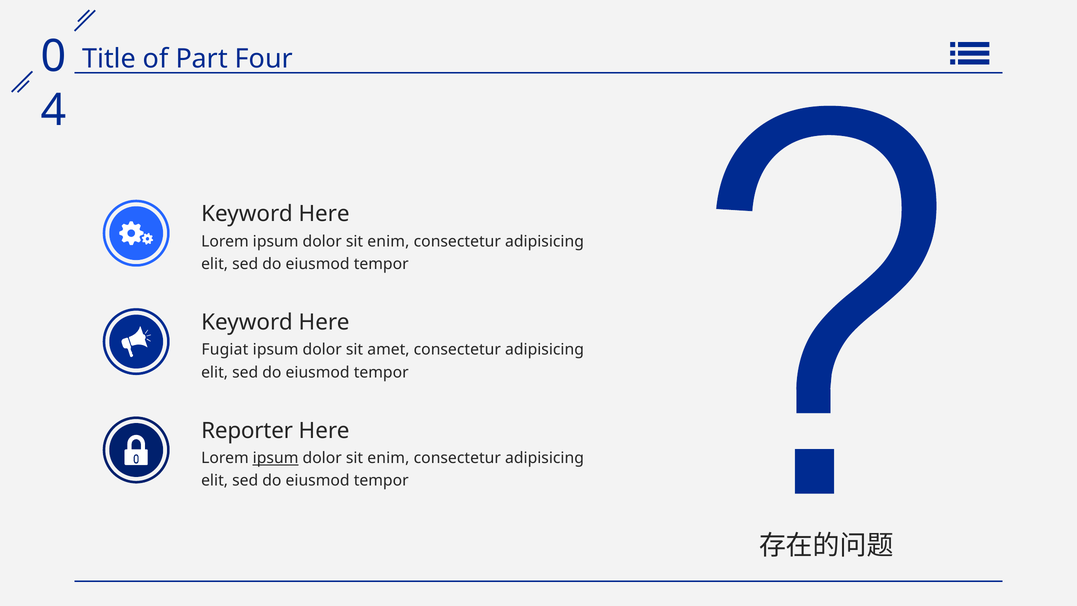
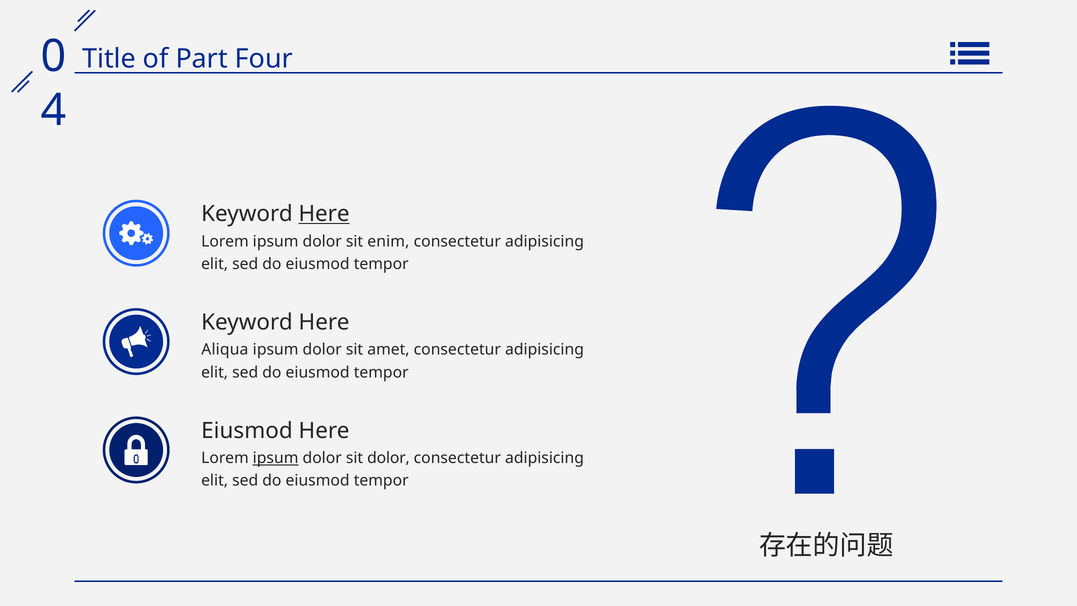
Here underline: none -> present (324, 214)
Fugiat: Fugiat -> Aliqua (225, 350)
Reporter: Reporter -> Eiusmod (247, 431)
enim: enim -> dolor (389, 458)
